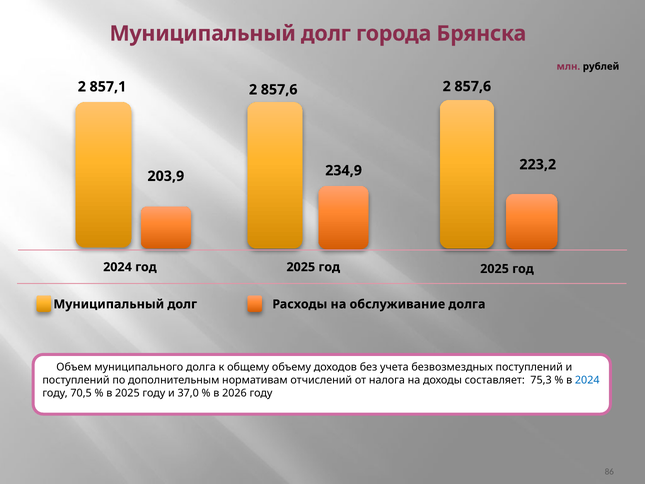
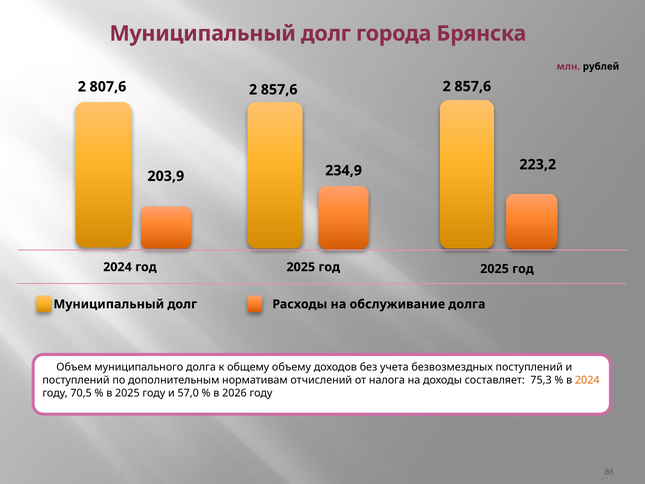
857,1: 857,1 -> 807,6 (108, 87)
2024 colour: blue -> orange (587, 380)
37,0: 37,0 -> 57,0 (188, 393)
